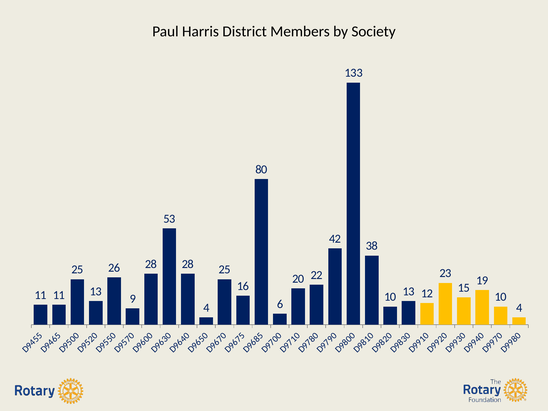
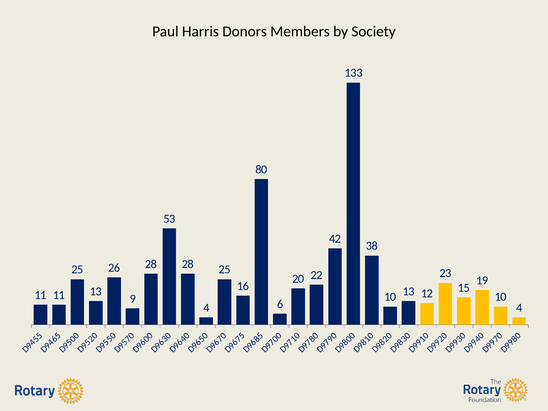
District: District -> Donors (245, 31)
